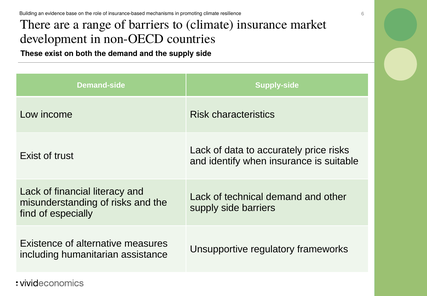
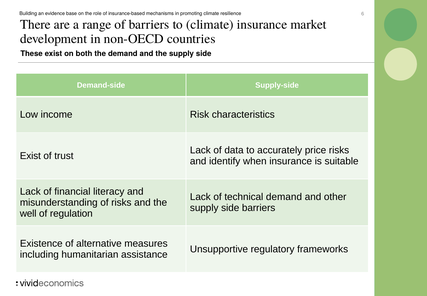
find: find -> well (28, 213)
especially: especially -> regulation (71, 213)
